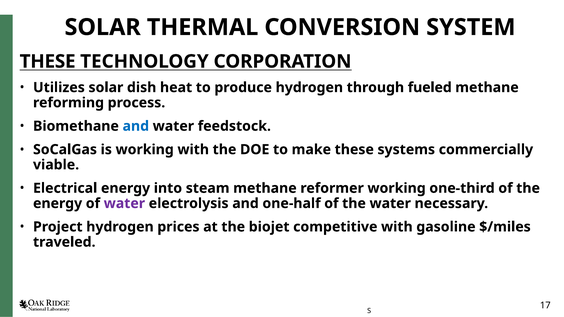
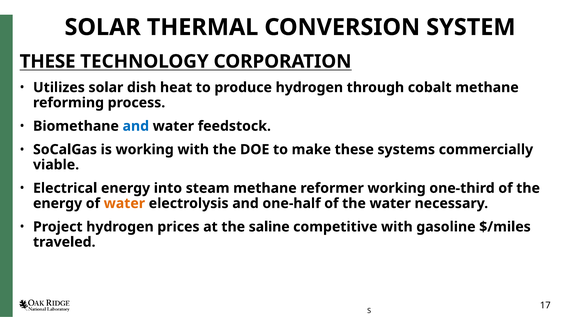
fueled: fueled -> cobalt (430, 88)
water colour: purple -> orange (124, 204)
biojet: biojet -> saline (269, 227)
